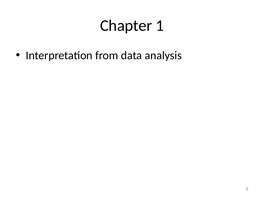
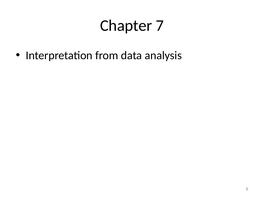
1: 1 -> 7 (160, 26)
